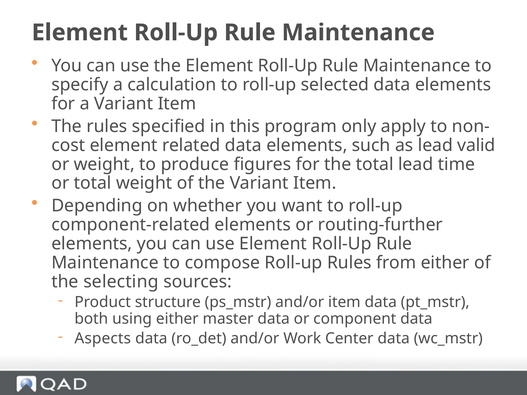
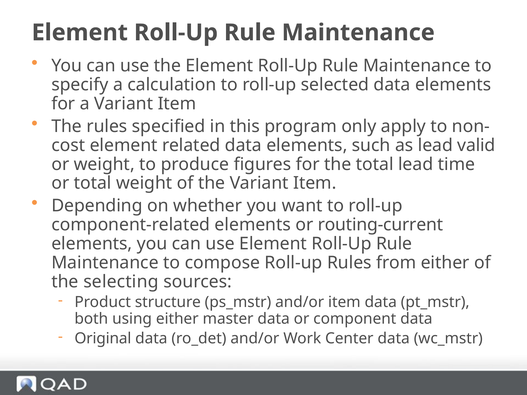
routing-further: routing-further -> routing-current (380, 225)
Aspects: Aspects -> Original (103, 339)
